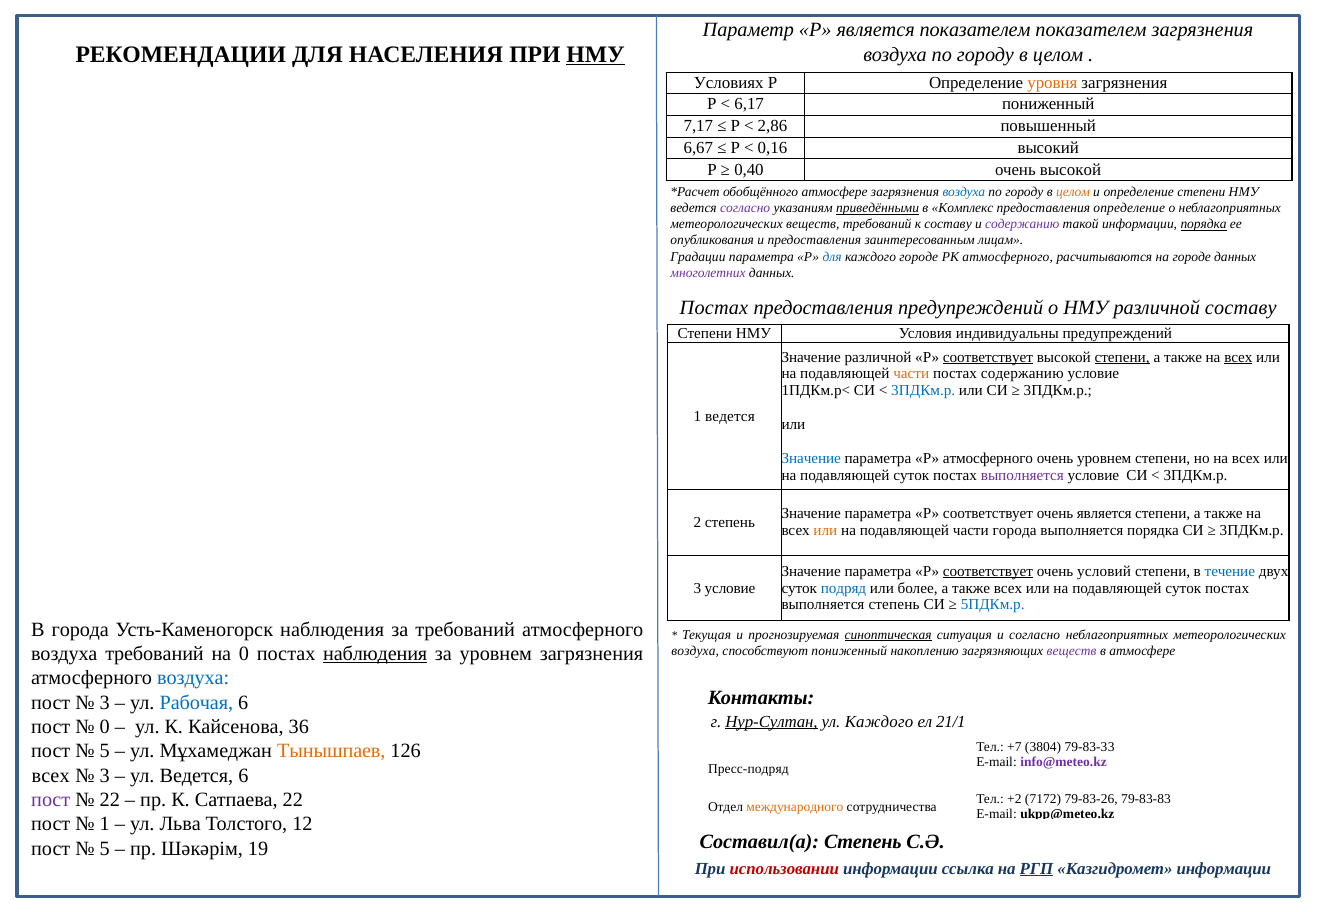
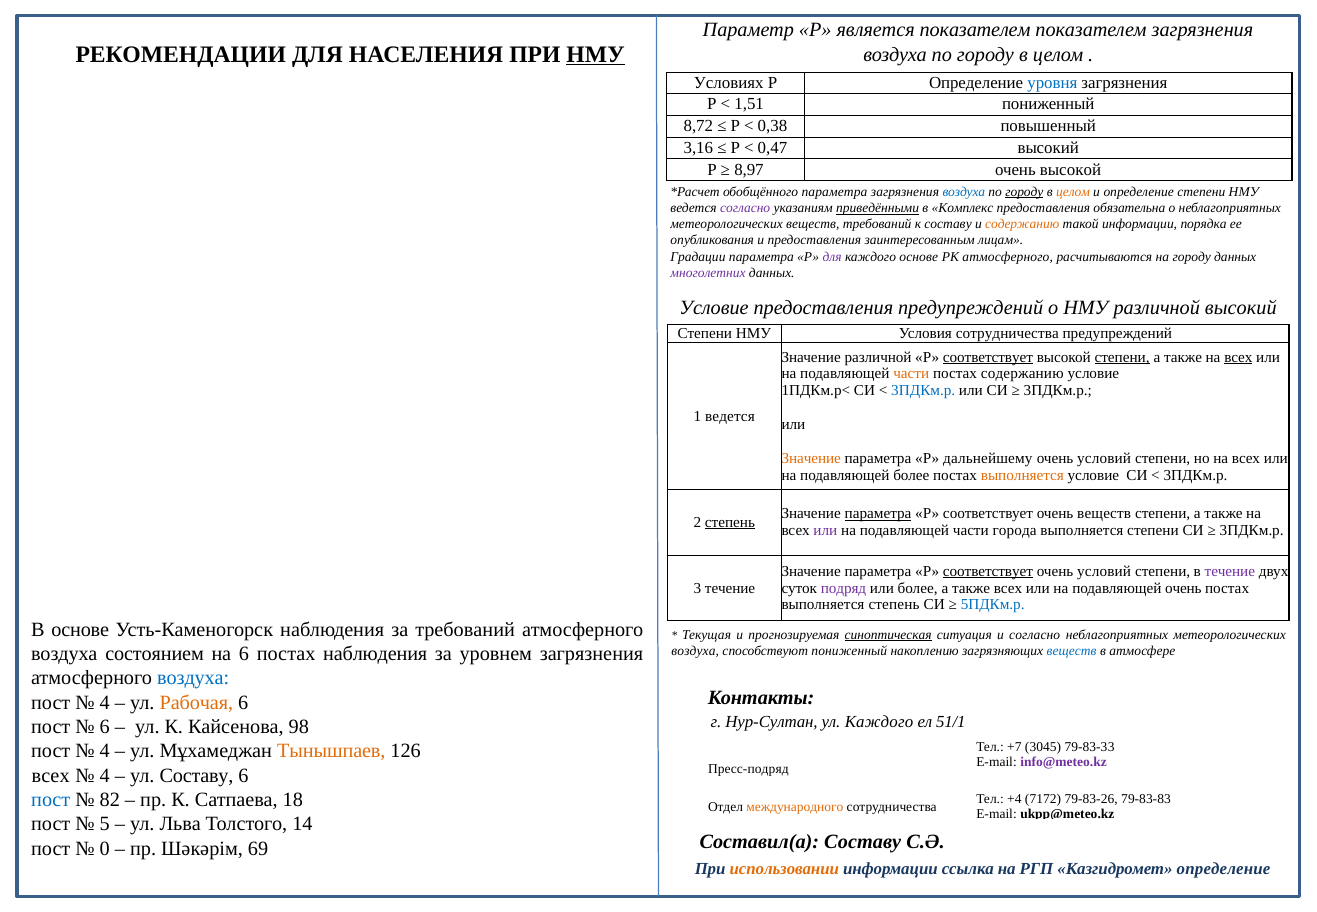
уровня colour: orange -> blue (1052, 83)
6,17: 6,17 -> 1,51 (749, 104)
7,17: 7,17 -> 8,72 (698, 126)
2,86: 2,86 -> 0,38 (773, 126)
6,67: 6,67 -> 3,16 (698, 148)
0,16: 0,16 -> 0,47 (773, 148)
0,40: 0,40 -> 8,97 (749, 170)
обобщённого атмосфере: атмосфере -> параметра (835, 192)
городу underline: none -> present (1024, 192)
предоставления определение: определение -> обязательна (1129, 208)
содержанию colour: purple -> orange (1022, 224)
порядка underline: present -> none (1204, 224)
для colour: blue -> purple (832, 257)
каждого городе: городе -> основе (919, 257)
на городе: городе -> городу (1192, 257)
Постах: Постах -> Условие (714, 307)
различной составу: составу -> высокий (1241, 307)
Условия индивидуальны: индивидуальны -> сотрудничества (1007, 334)
Значение colour: blue -> orange (811, 458)
Р атмосферного: атмосферного -> дальнейшему (988, 458)
уровнем: уровнем -> условий (1104, 458)
суток: суток -> более (911, 475)
выполняется colour: purple -> orange (1022, 475)
параметра underline: none -> present (878, 514)
очень является: является -> веществ (1104, 514)
степень underline: none -> present (730, 522)
или colour: orange -> purple (825, 530)
выполняется порядка: порядка -> степени (1153, 530)
течение colour: blue -> purple (1230, 571)
3 условие: условие -> течение (730, 588)
подряд colour: blue -> purple (844, 588)
суток: суток -> очень (1183, 588)
В города: города -> основе (80, 629)
воздуха требований: требований -> состоянием (155, 654)
на 0: 0 -> 6 (244, 654)
наблюдения underline: present -> none (375, 654)
веществ colour: purple -> blue (1072, 651)
3: 3 -> 4 (105, 702)
Рабочая colour: blue -> orange (196, 702)
Нур-Султан underline: present -> none (772, 721)
21/1: 21/1 -> 51/1 (951, 721)
0: 0 -> 6 (105, 727)
36: 36 -> 98 (299, 727)
3804: 3804 -> 3045 (1043, 747)
5: 5 -> 4 (105, 751)
3: 3 -> 4 (105, 775)
ул Ведется: Ведется -> Составу (196, 775)
пост colour: purple -> blue (51, 800)
22: 22 -> 82 (110, 800)
Сатпаева 22: 22 -> 18 (293, 800)
+2: +2 -> +4 (1014, 799)
1: 1 -> 5 (105, 824)
12: 12 -> 14 (302, 824)
Составил(а Степень: Степень -> Составу (863, 842)
5: 5 -> 0 (105, 848)
19: 19 -> 69 (258, 848)
использовании colour: red -> orange (784, 868)
РГП underline: present -> none (1036, 868)
Казгидромет информации: информации -> определение (1224, 868)
